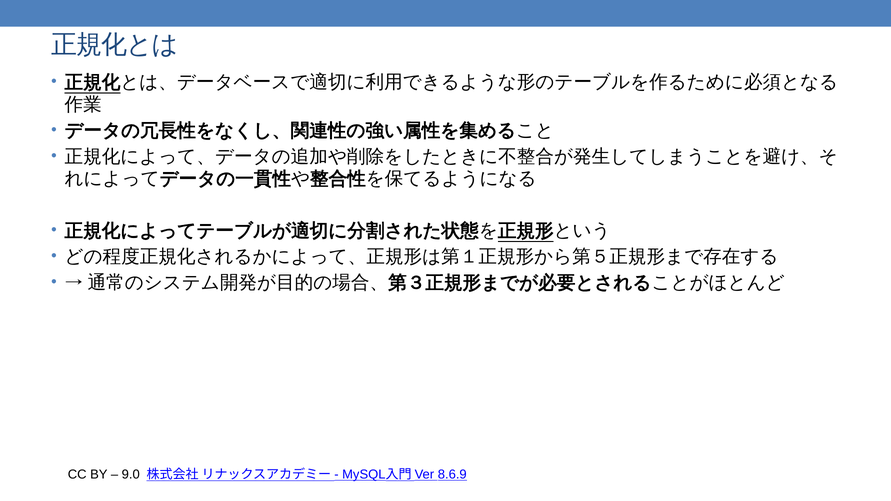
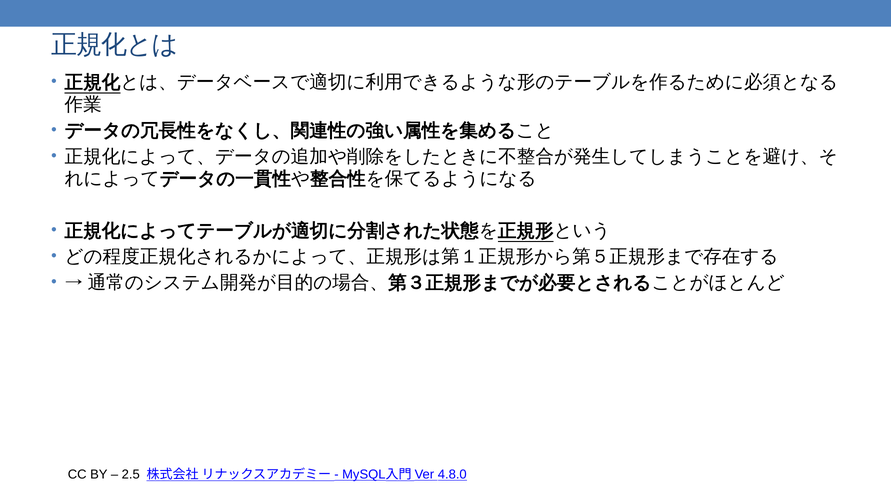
9.0: 9.0 -> 2.5 (131, 475)
8.6.9: 8.6.9 -> 4.8.0 (452, 475)
